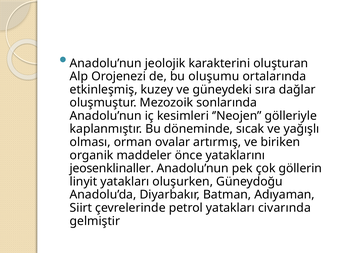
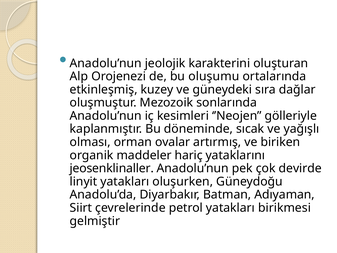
önce: önce -> hariç (189, 155)
göllerin: göllerin -> devirde (300, 168)
civarında: civarında -> birikmesi (284, 208)
